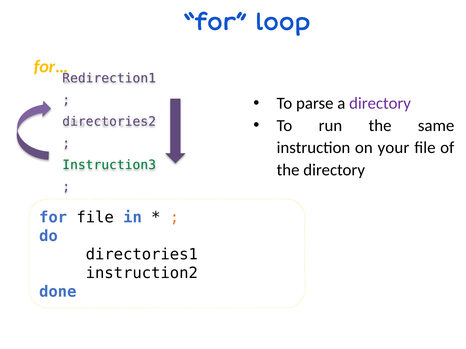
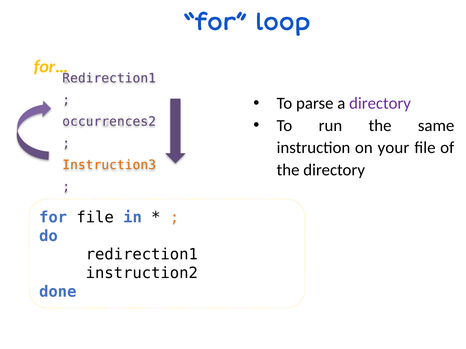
directories2: directories2 -> occurrences2 (109, 122)
Instruction3 colour: green -> orange (109, 165)
directories1: directories1 -> redirection1 (142, 255)
